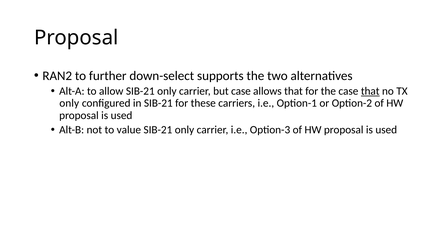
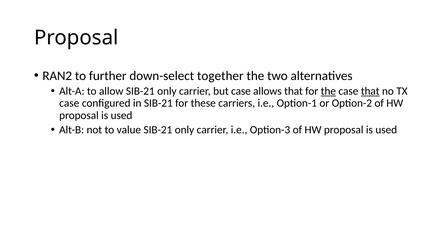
supports: supports -> together (220, 76)
the underline: none -> present (328, 91)
only: only -> case (69, 103)
